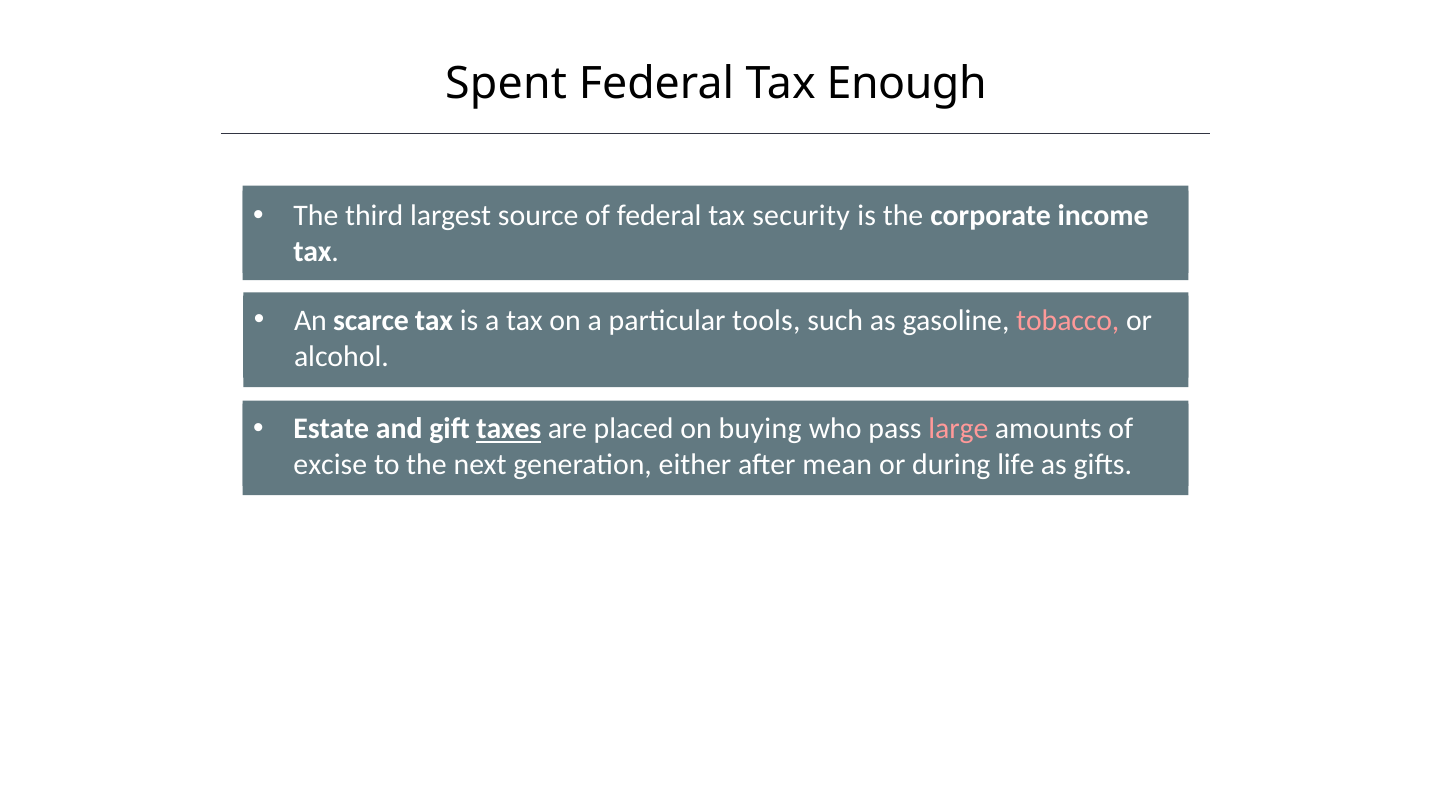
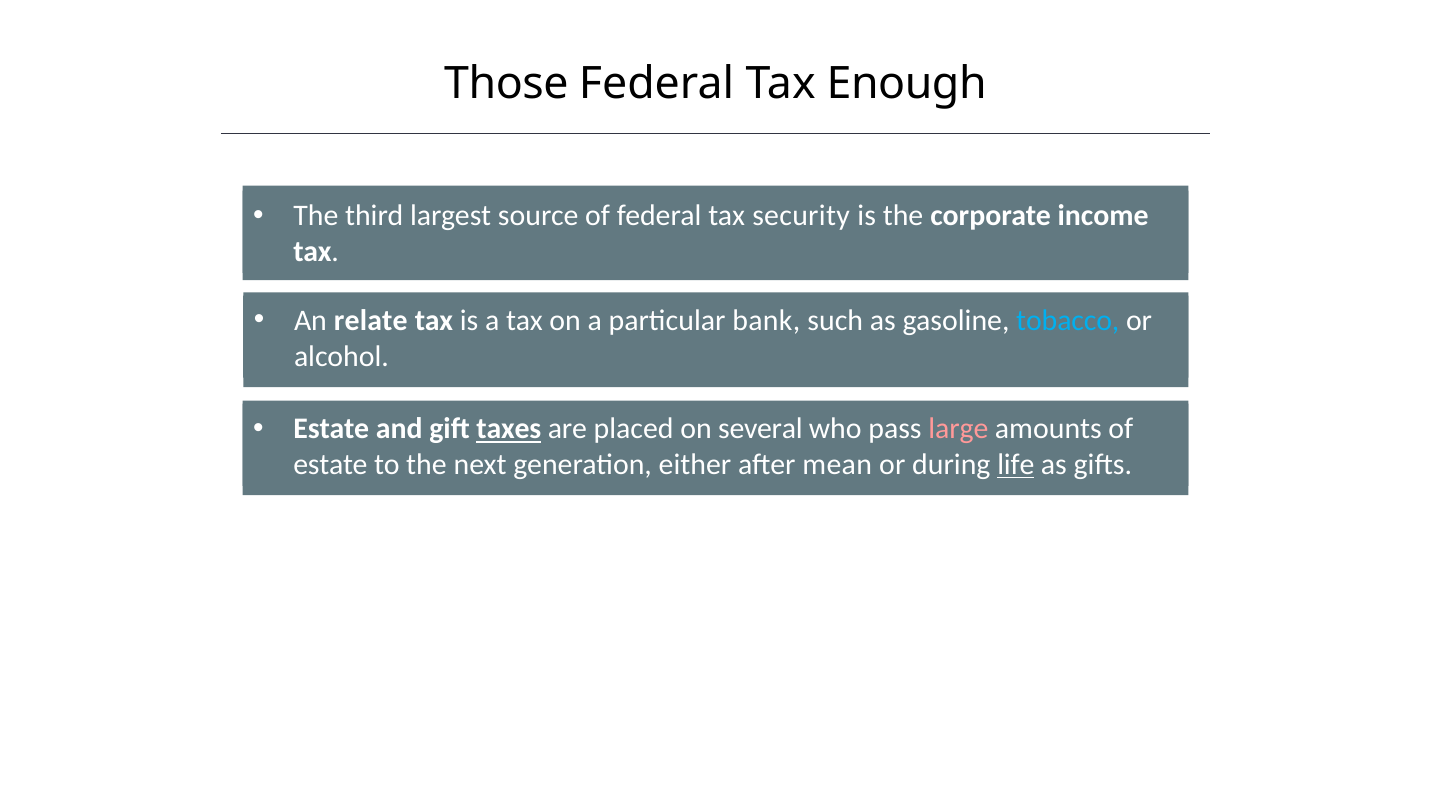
Spent: Spent -> Those (506, 83)
scarce: scarce -> relate (371, 321)
tools: tools -> bank (766, 321)
tobacco colour: pink -> light blue (1068, 321)
buying: buying -> several (760, 429)
excise: excise -> estate (330, 465)
life underline: none -> present (1016, 465)
